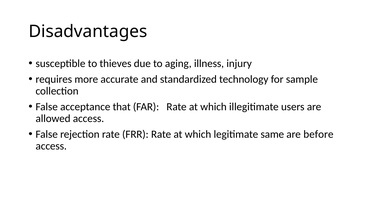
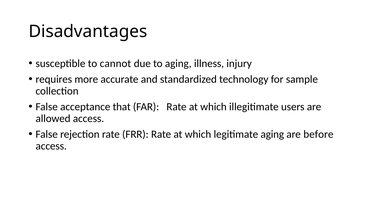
thieves: thieves -> cannot (115, 63)
legitimate same: same -> aging (272, 134)
